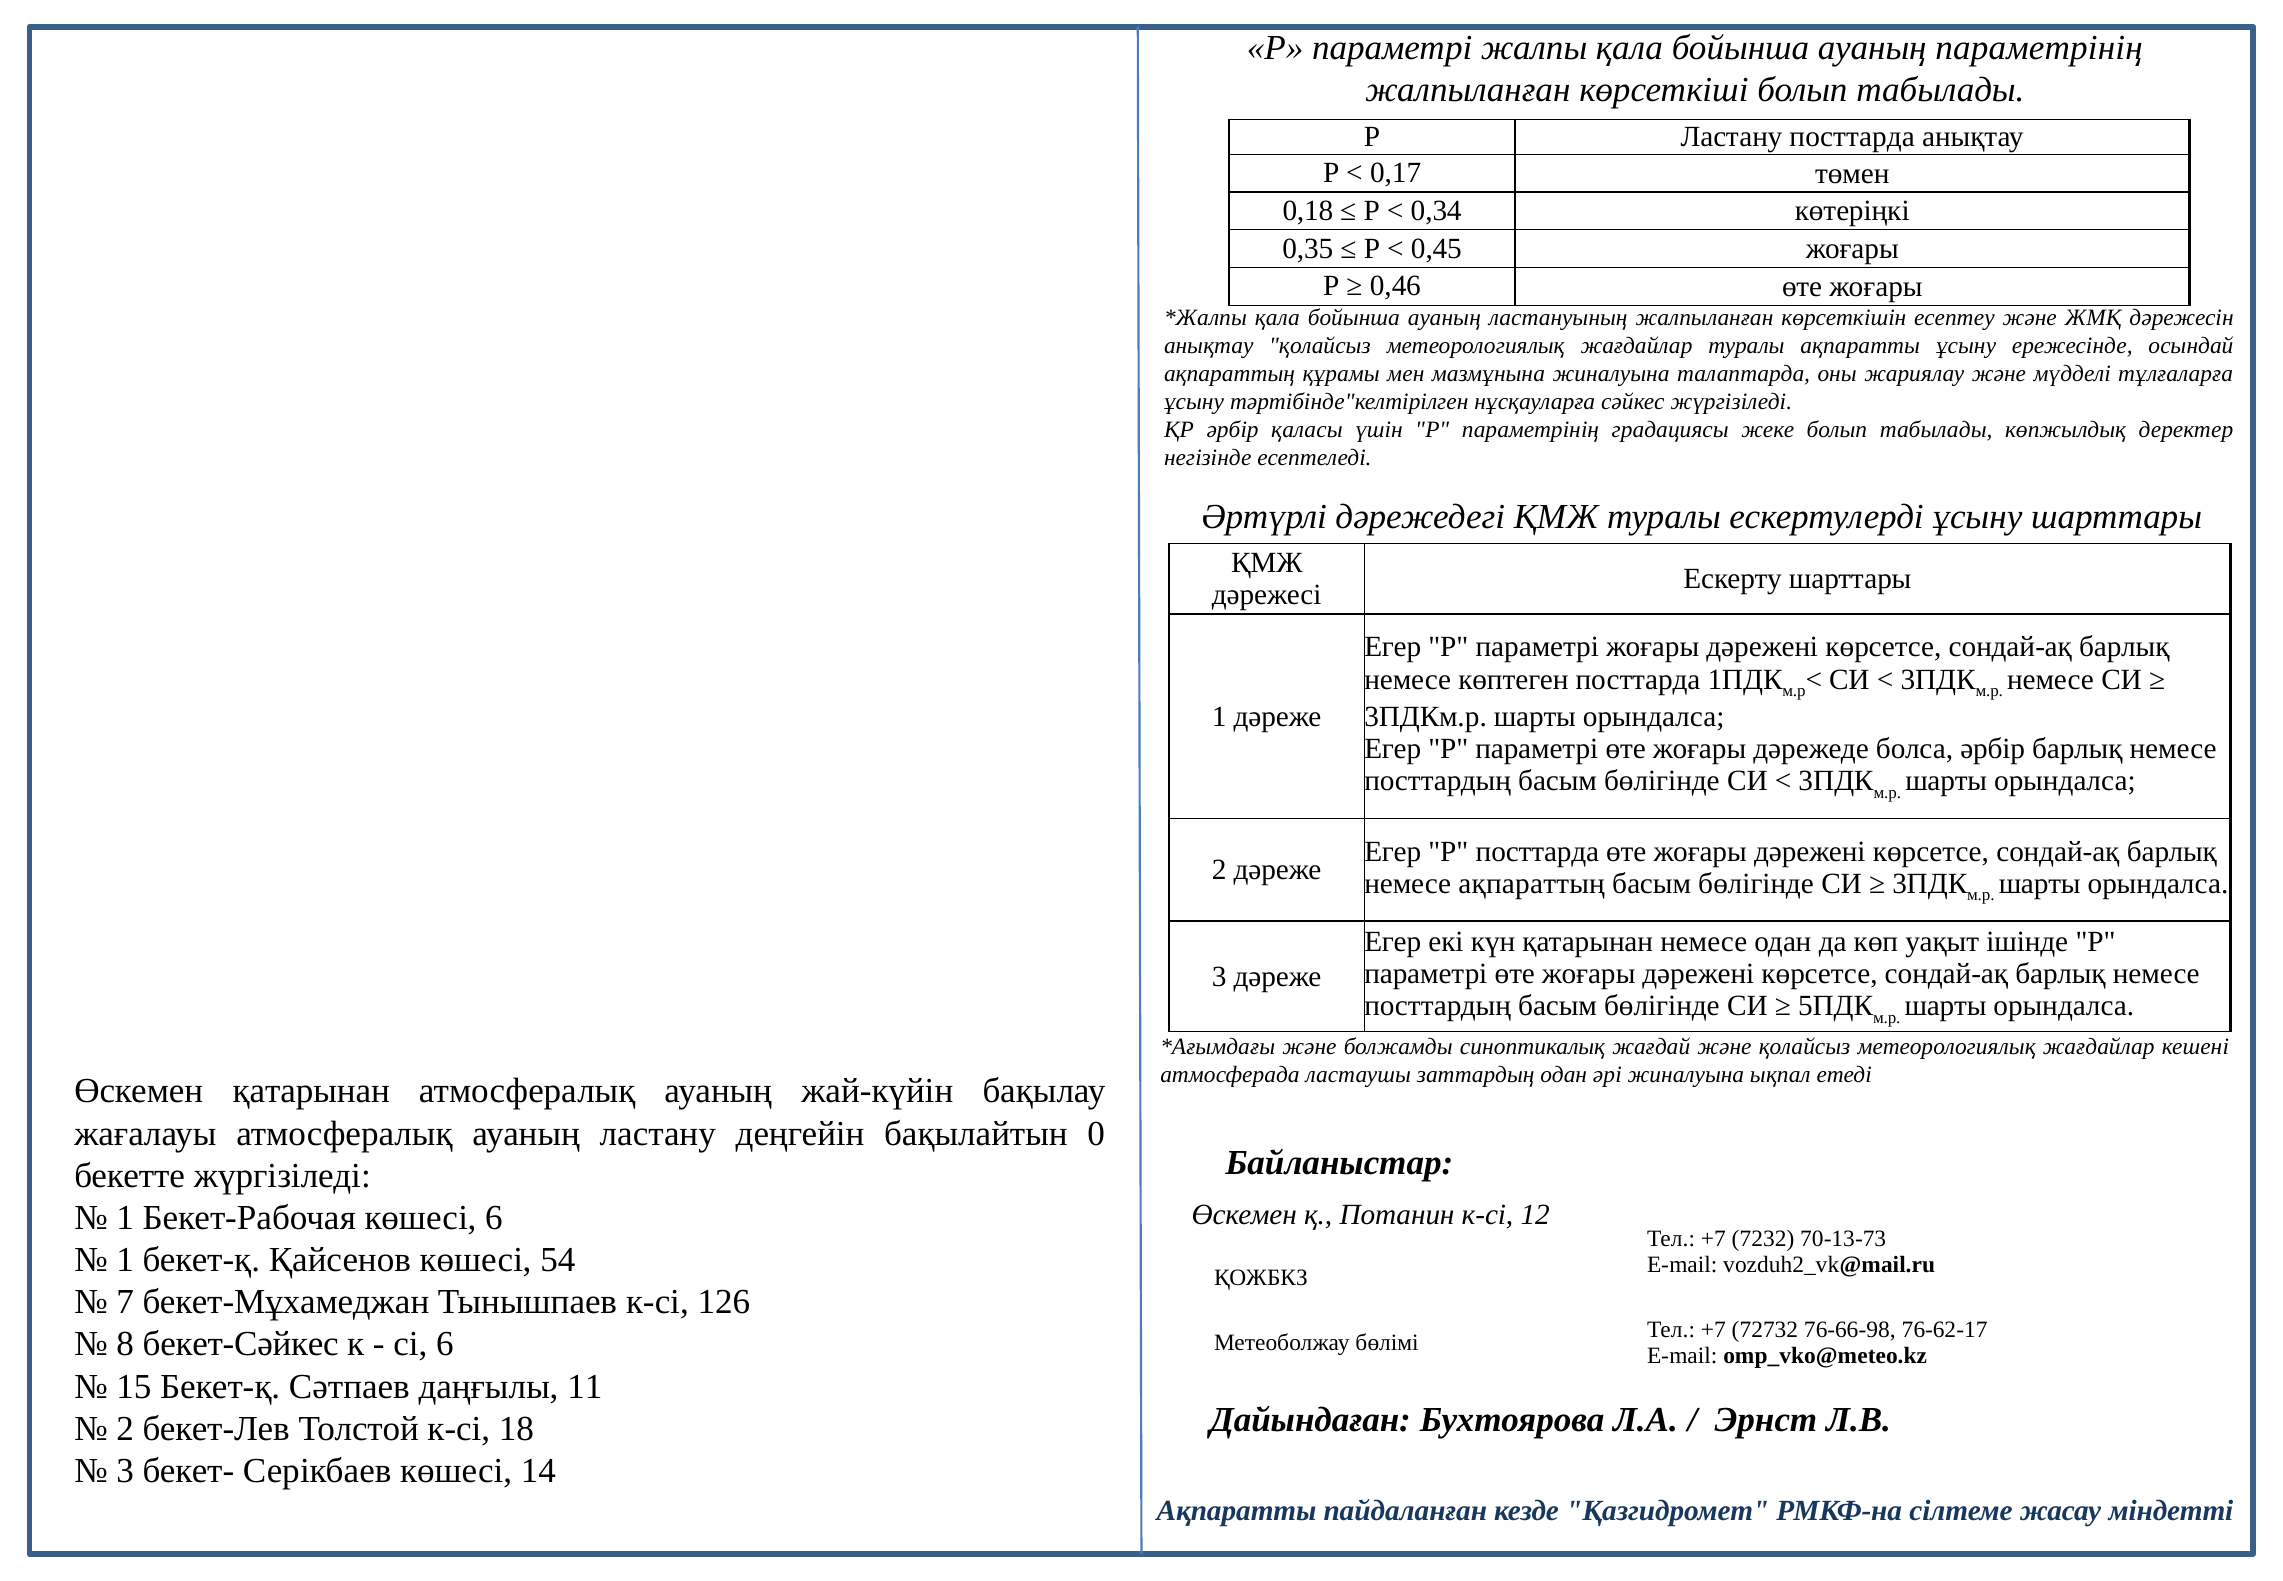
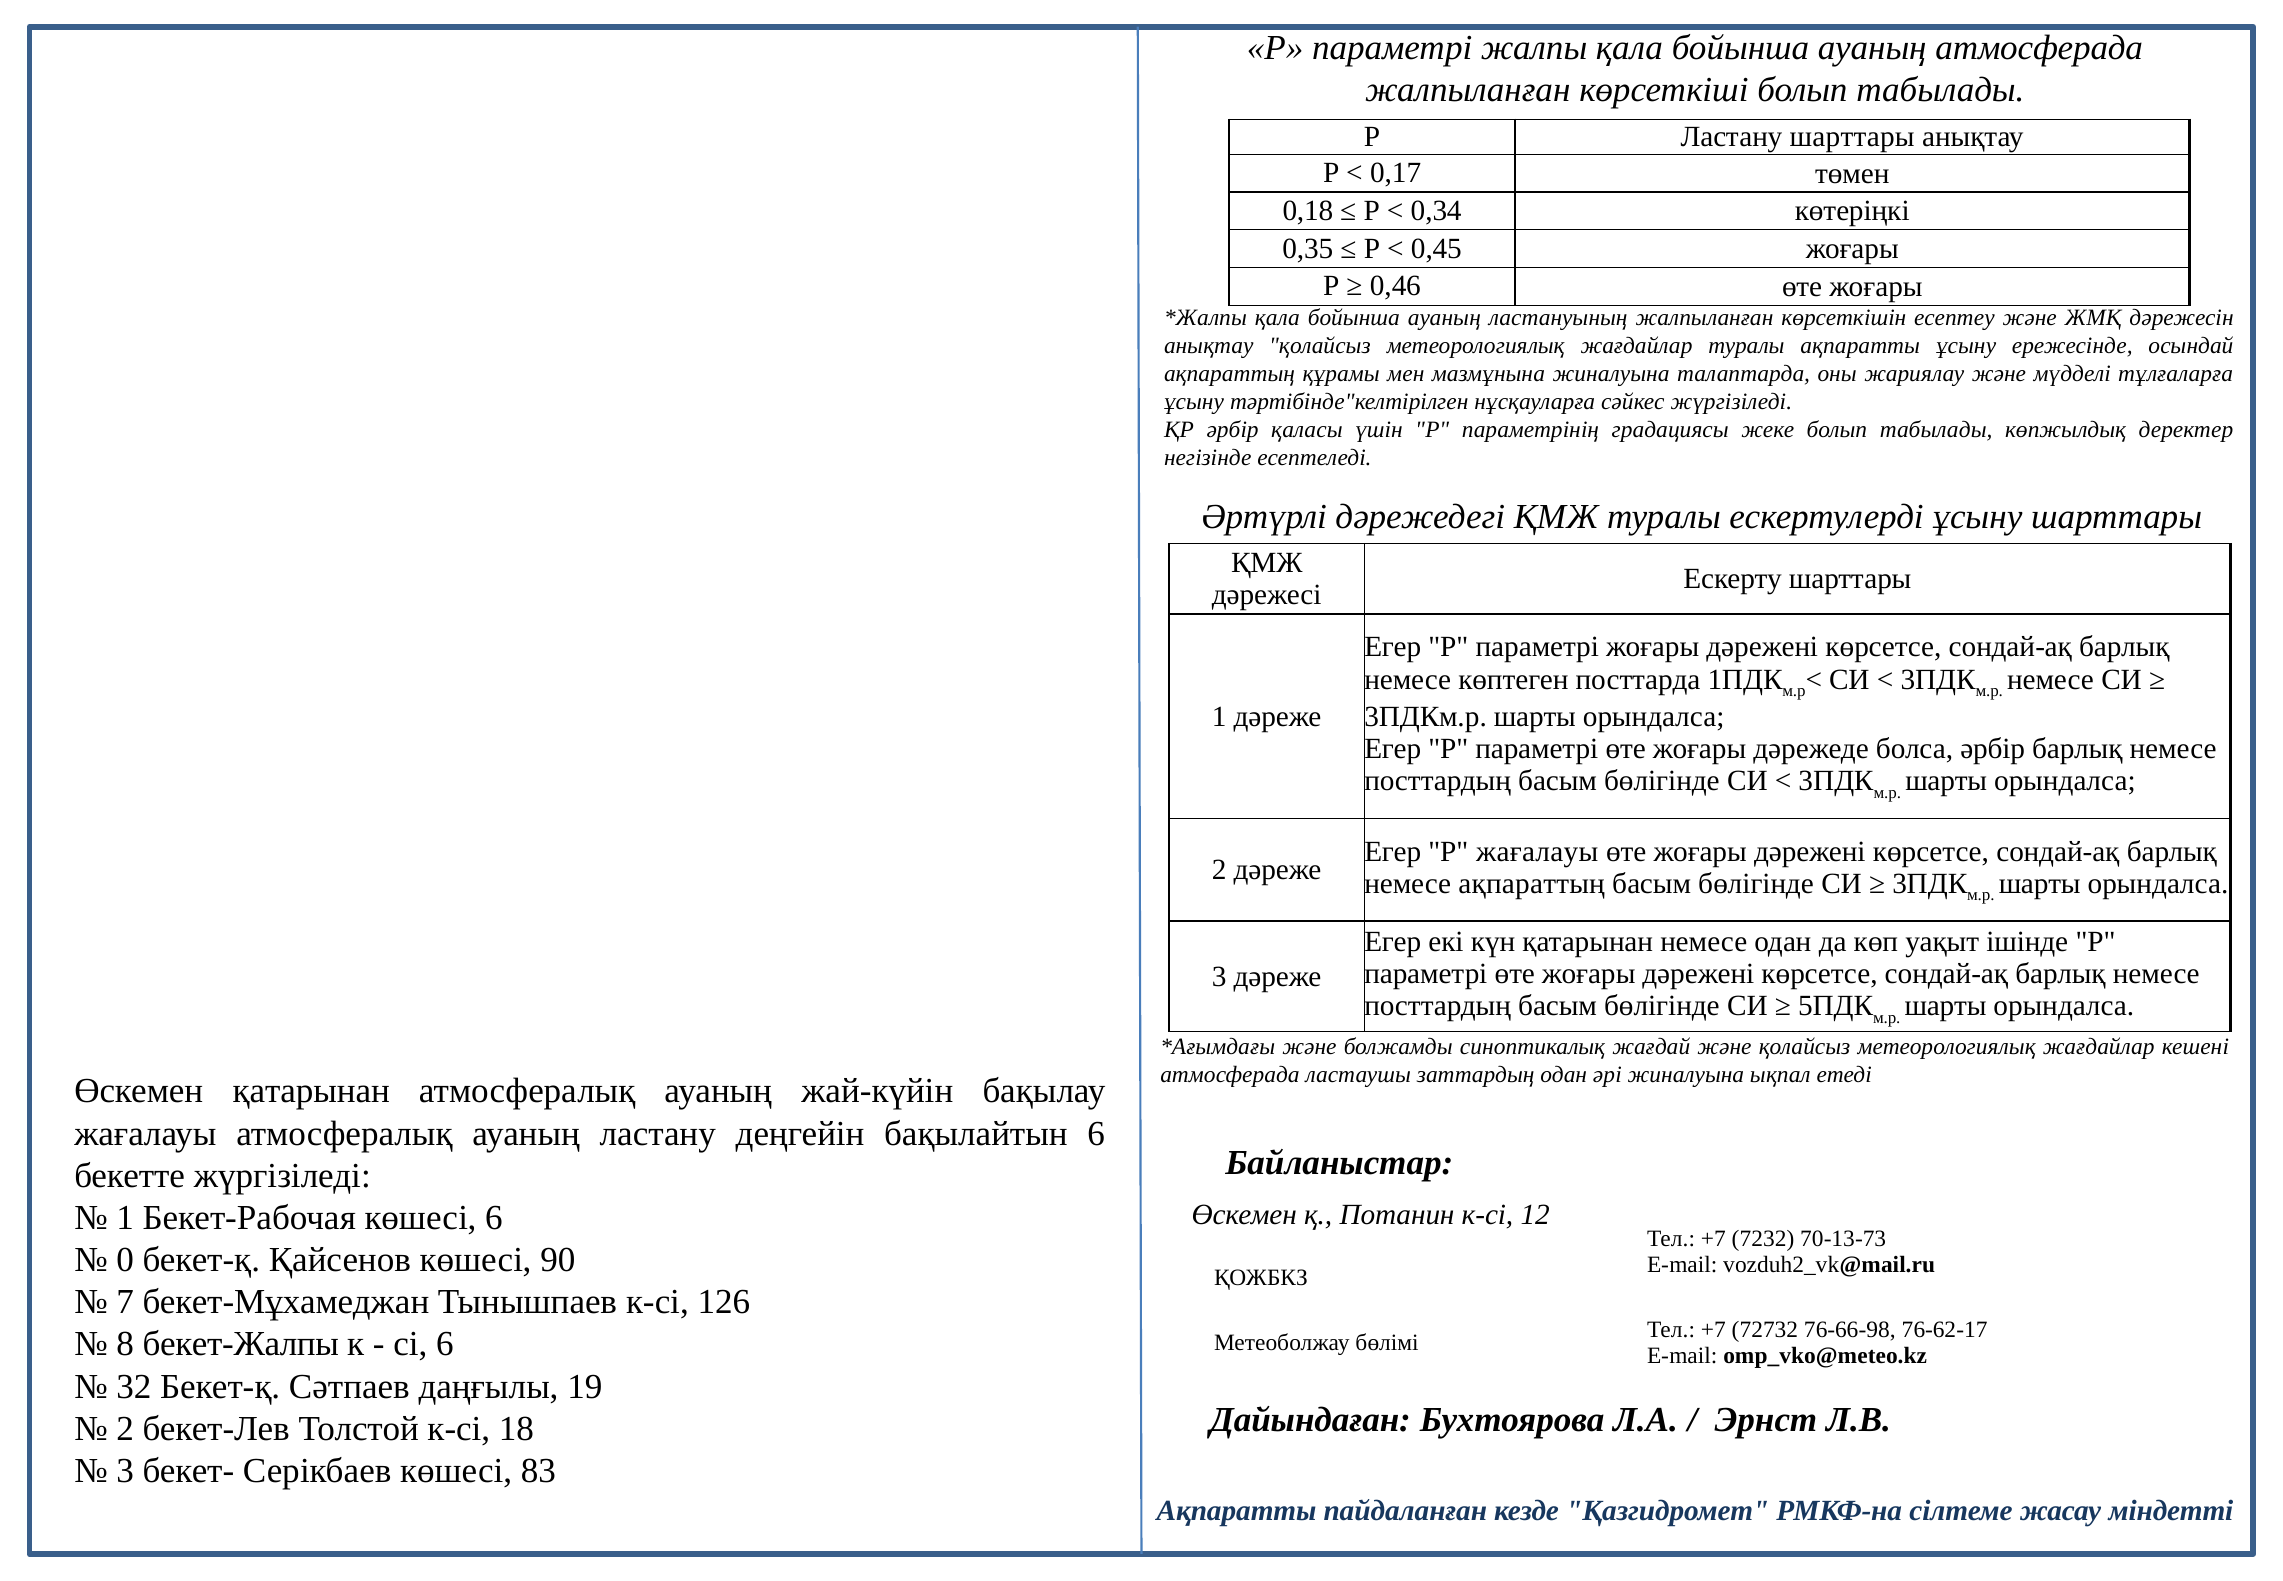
ауаның параметрінің: параметрінің -> атмосферада (2039, 48)
Ластану посттарда: посттарда -> шарттары (1852, 137)
Р посттарда: посттарда -> жағалауы (1537, 851)
бақылайтын 0: 0 -> 6 (1096, 1133)
1: 1 -> 0 (125, 1260)
54: 54 -> 90 (558, 1260)
бекет-Сәйкес: бекет-Сәйкес -> бекет-Жалпы (241, 1344)
15: 15 -> 32 (134, 1386)
11: 11 -> 19 (585, 1386)
14: 14 -> 83 (538, 1470)
